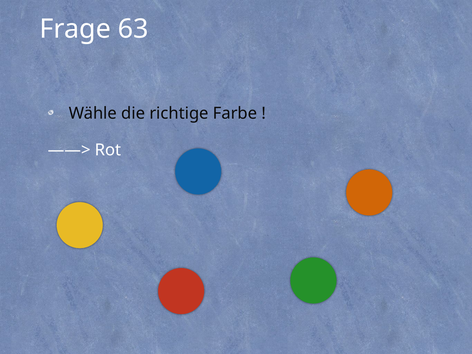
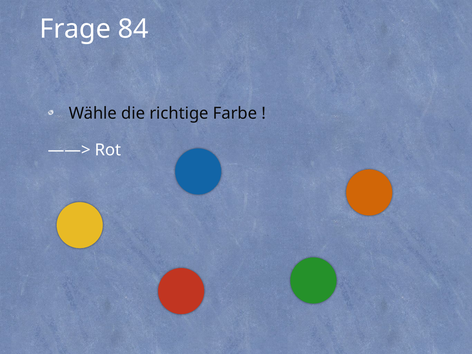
63: 63 -> 84 (133, 29)
